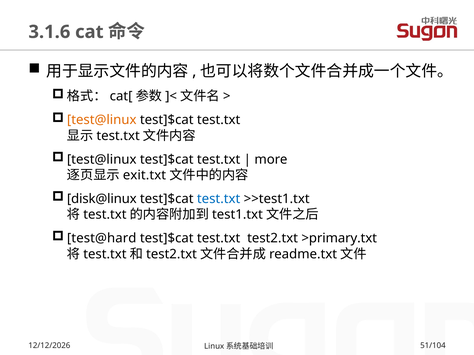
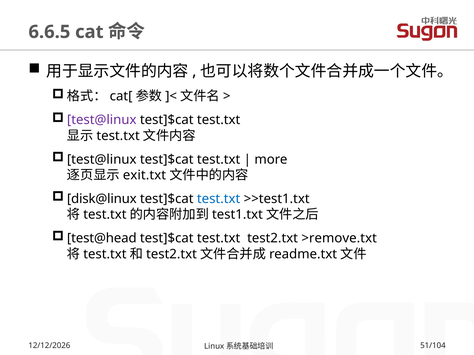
3.1.6: 3.1.6 -> 6.6.5 (49, 32)
test@linux colour: orange -> purple (102, 120)
test@hard: test@hard -> test@head (102, 239)
>primary.txt: >primary.txt -> >remove.txt (339, 239)
